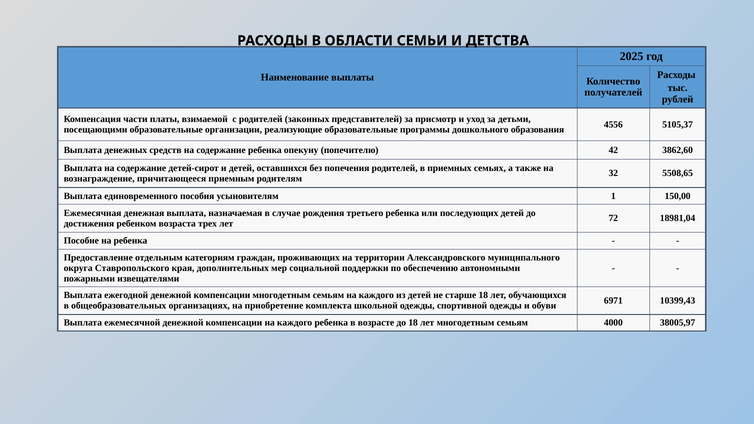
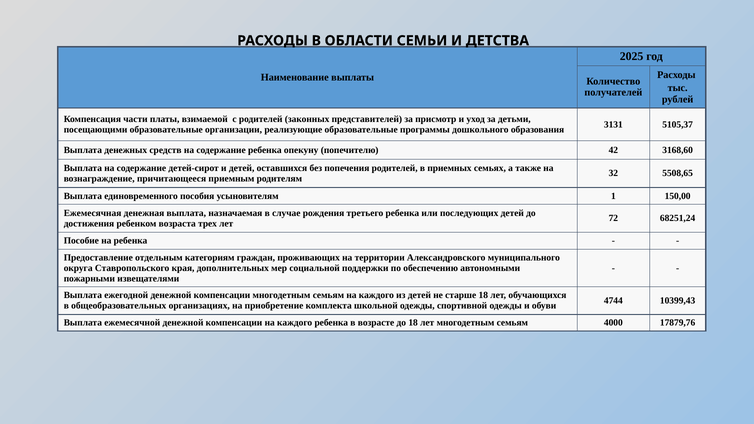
4556: 4556 -> 3131 (613, 125)
3862,60: 3862,60 -> 3168,60 (678, 150)
18981,04: 18981,04 -> 68251,24 (678, 218)
6971: 6971 -> 4744 (613, 301)
38005,97: 38005,97 -> 17879,76 (678, 323)
